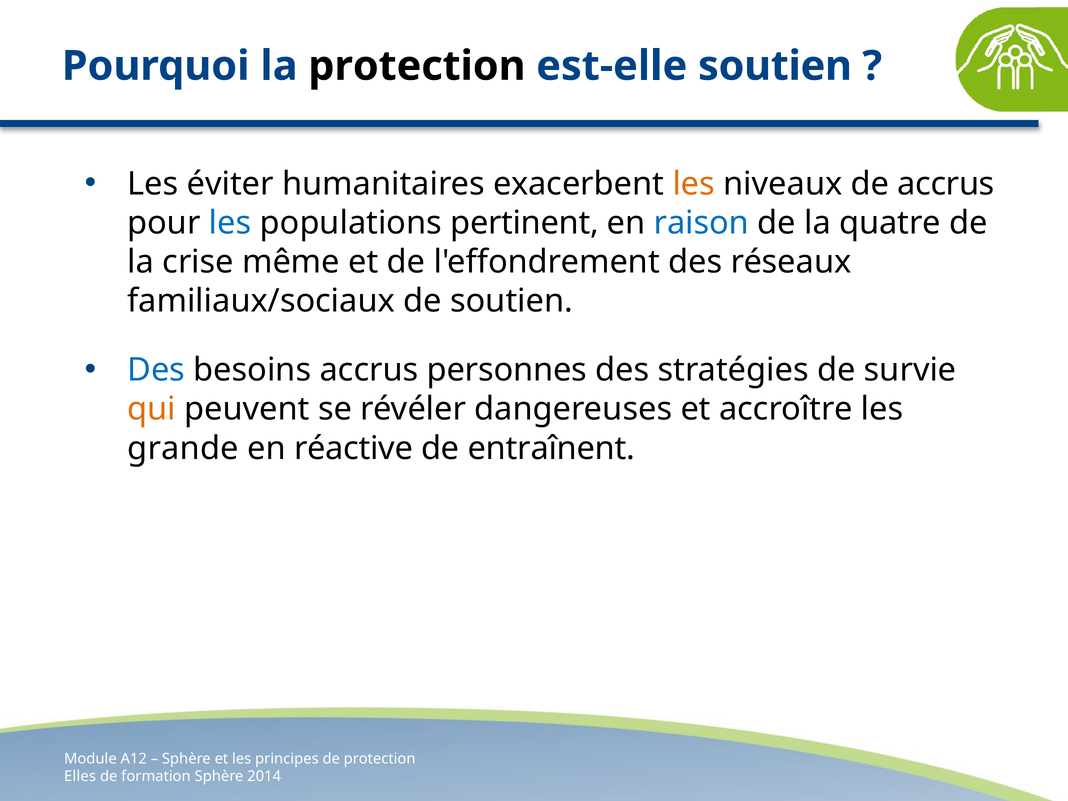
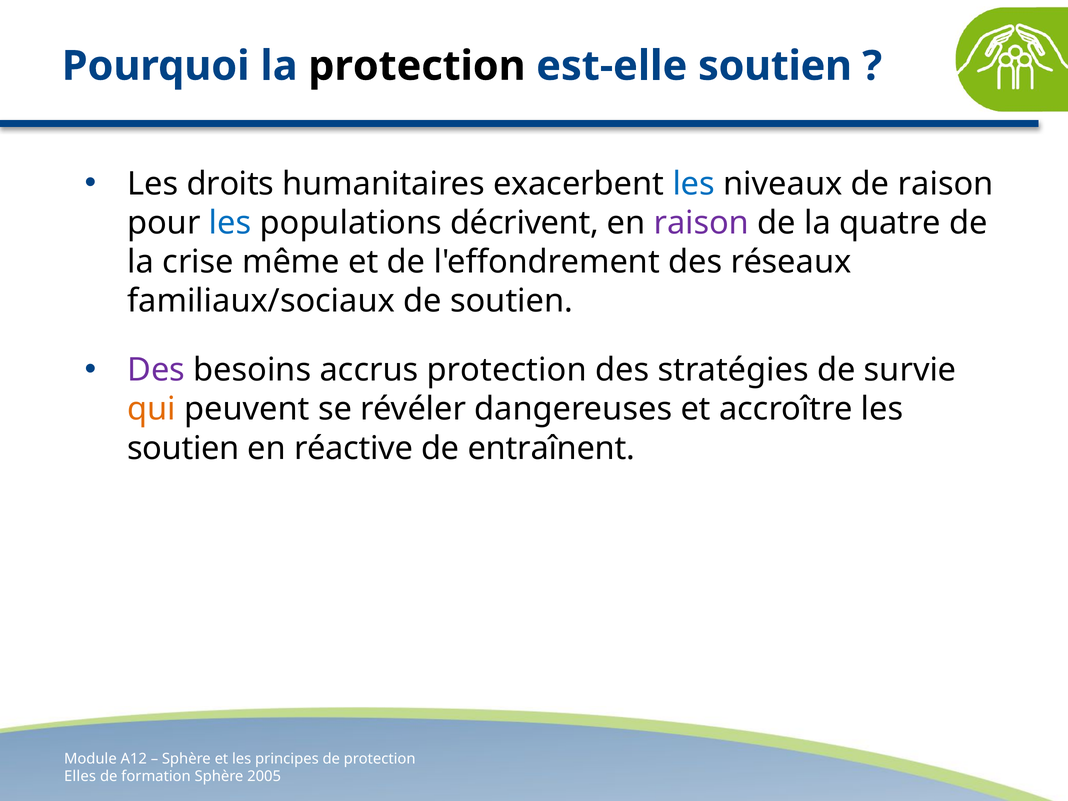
éviter: éviter -> droits (230, 184)
les colour: orange -> blue (694, 184)
de accrus: accrus -> raison (946, 184)
pertinent: pertinent -> décrivent (525, 223)
raison colour: blue -> purple (701, 223)
Des colour: blue -> purple (156, 370)
accrus personnes: personnes -> protection (507, 370)
grande: grande -> soutien (183, 448)
2014: 2014 -> 2005 (264, 776)
